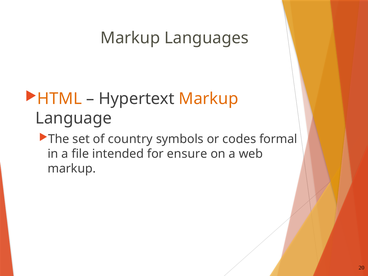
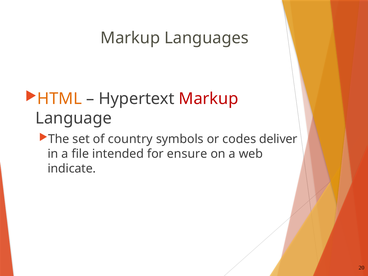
Markup colour: orange -> red (209, 99)
formal: formal -> deliver (278, 139)
markup: markup -> indicate (72, 168)
